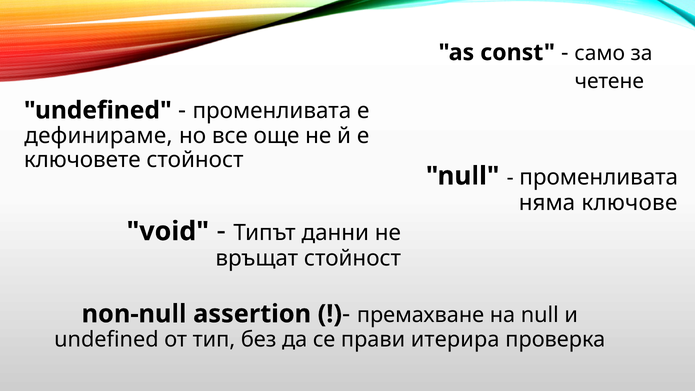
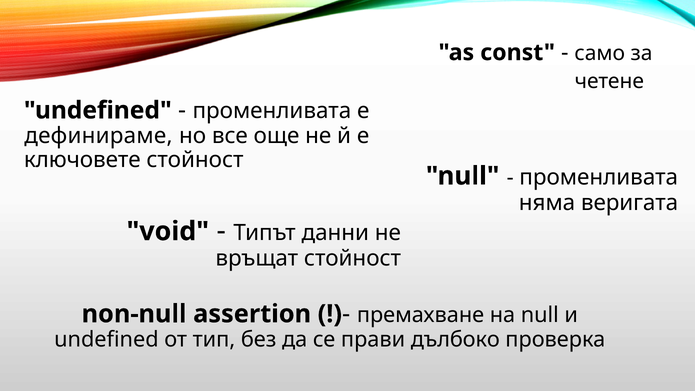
ключове: ключове -> веригата (630, 203)
итерира: итерира -> дълбоко (455, 339)
